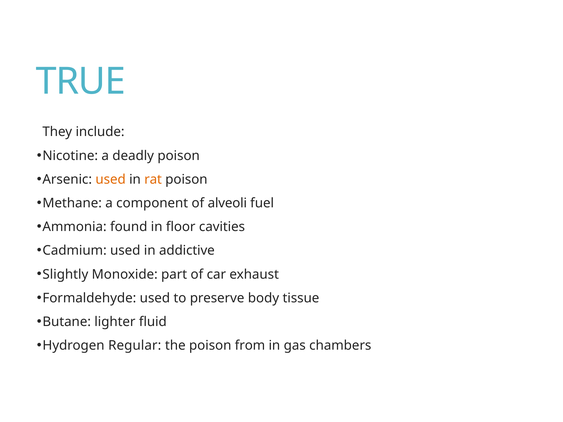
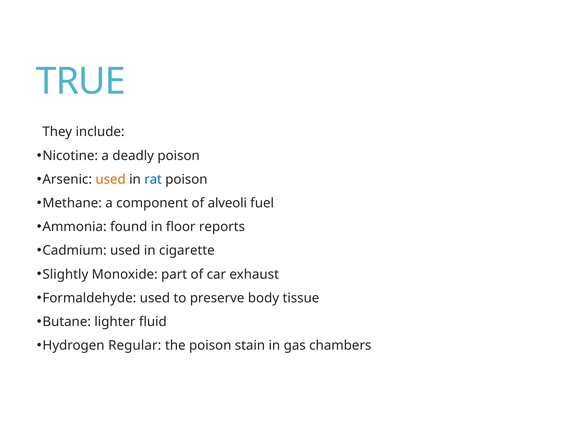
rat colour: orange -> blue (153, 179)
cavities: cavities -> reports (222, 227)
addictive: addictive -> cigarette (187, 251)
from: from -> stain (250, 346)
